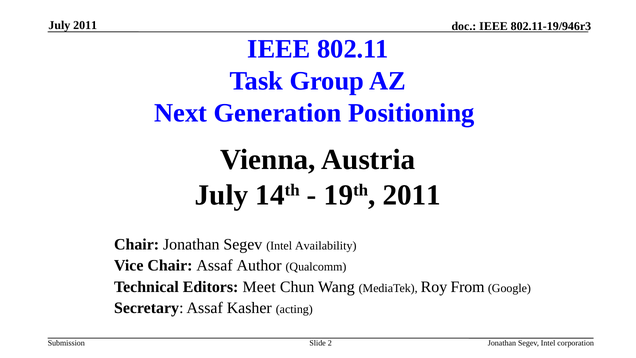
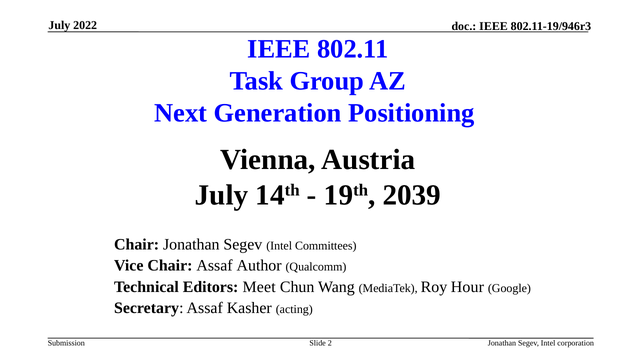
July 2011: 2011 -> 2022 (85, 25)
19th 2011: 2011 -> 2039 (412, 195)
Availability: Availability -> Committees (326, 246)
From: From -> Hour (467, 287)
